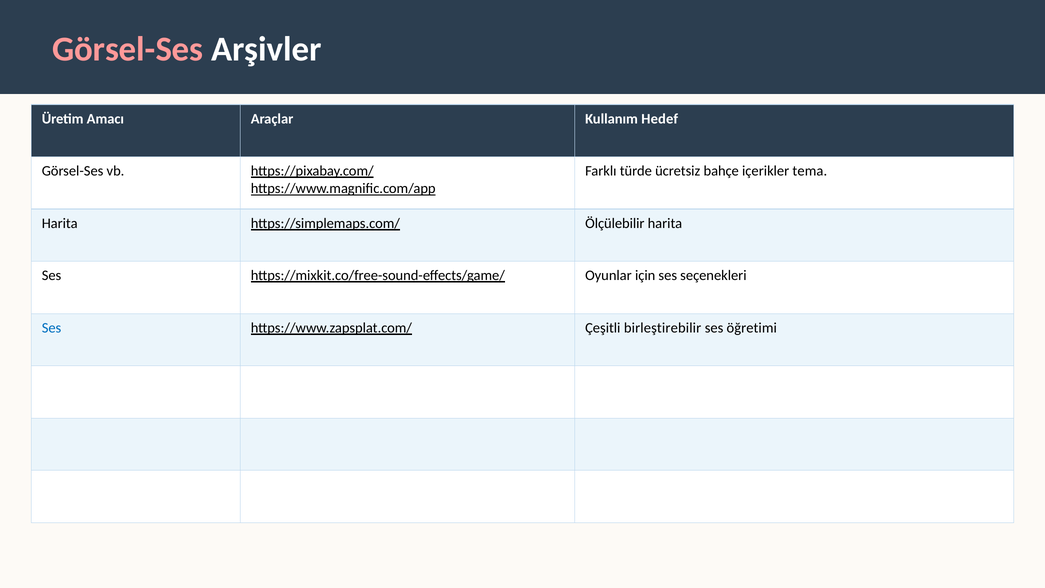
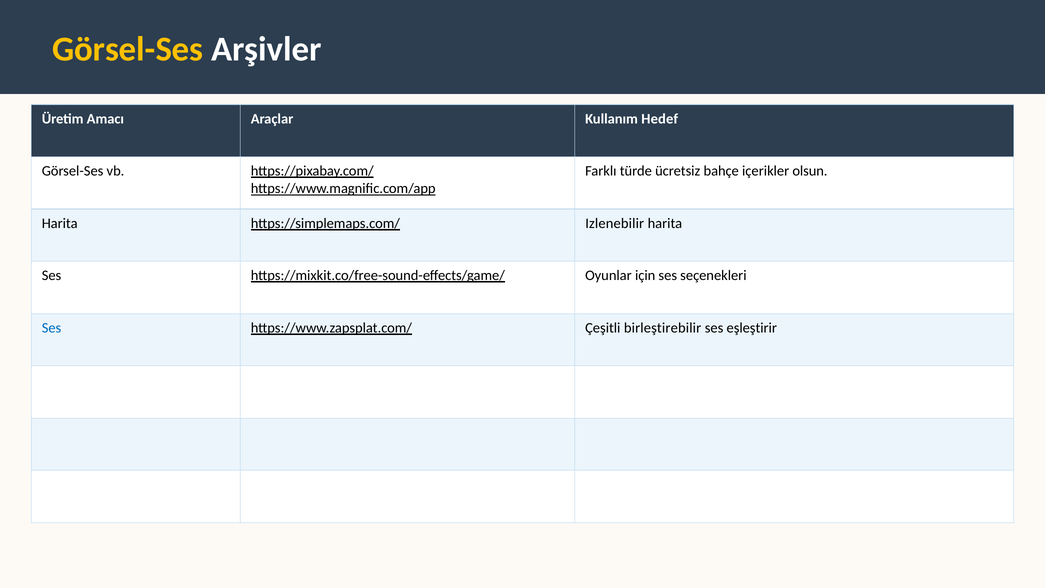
Görsel-Ses colour: pink -> yellow (128, 49)
tema: tema -> olsun (810, 171)
Ölçülebilir: Ölçülebilir -> Izlenebilir (615, 223)
öğretimi: öğretimi -> eşleştirir (752, 328)
